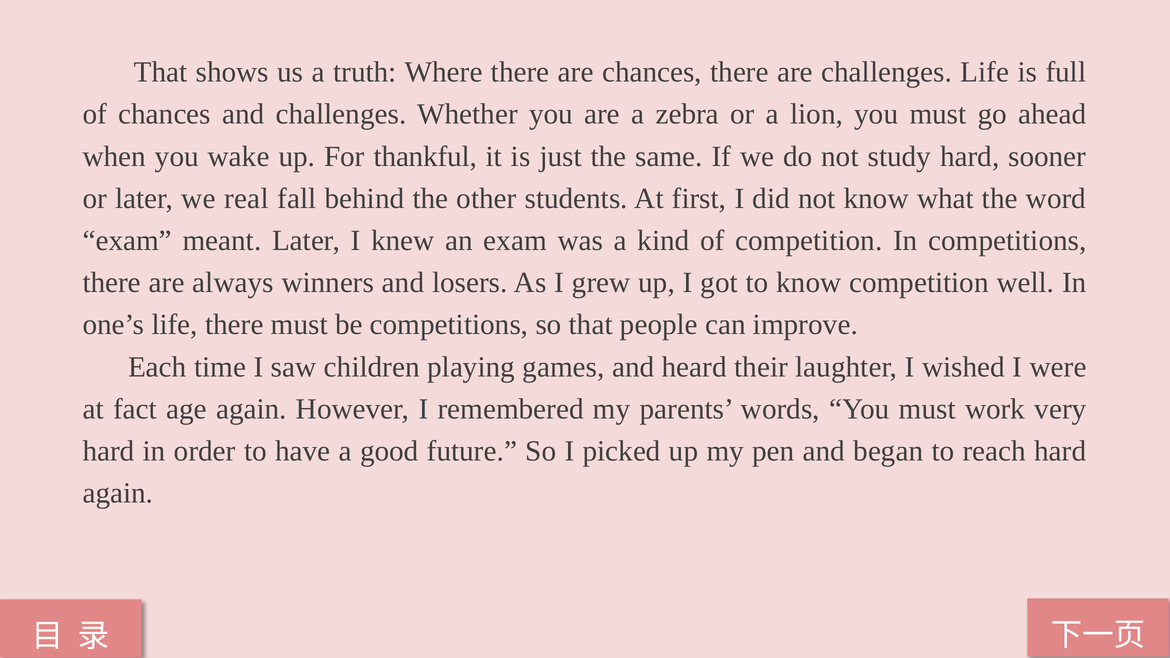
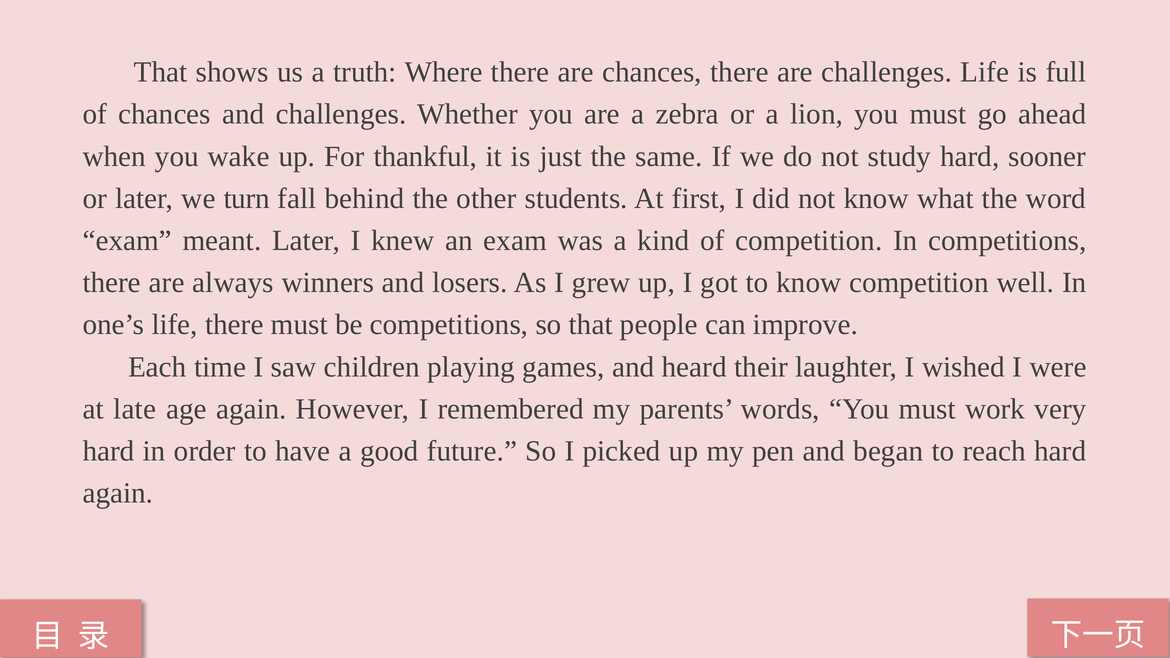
real: real -> turn (247, 199)
fact: fact -> late (135, 409)
